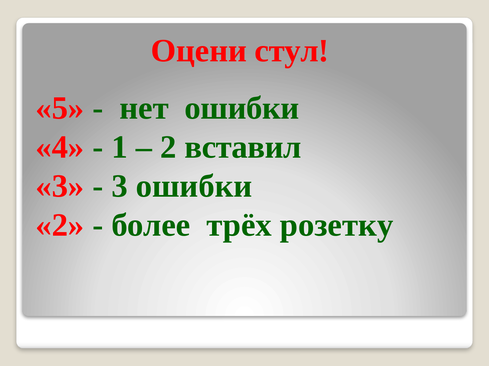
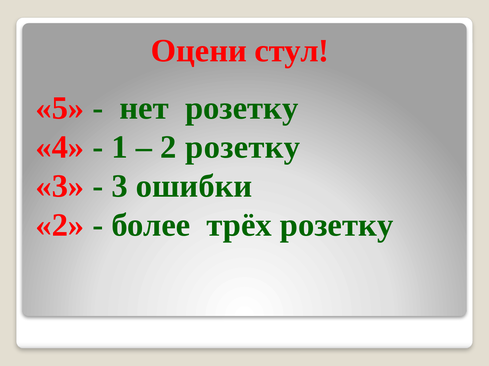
нет ошибки: ошибки -> розетку (242, 108)
2 вставил: вставил -> розетку (243, 147)
